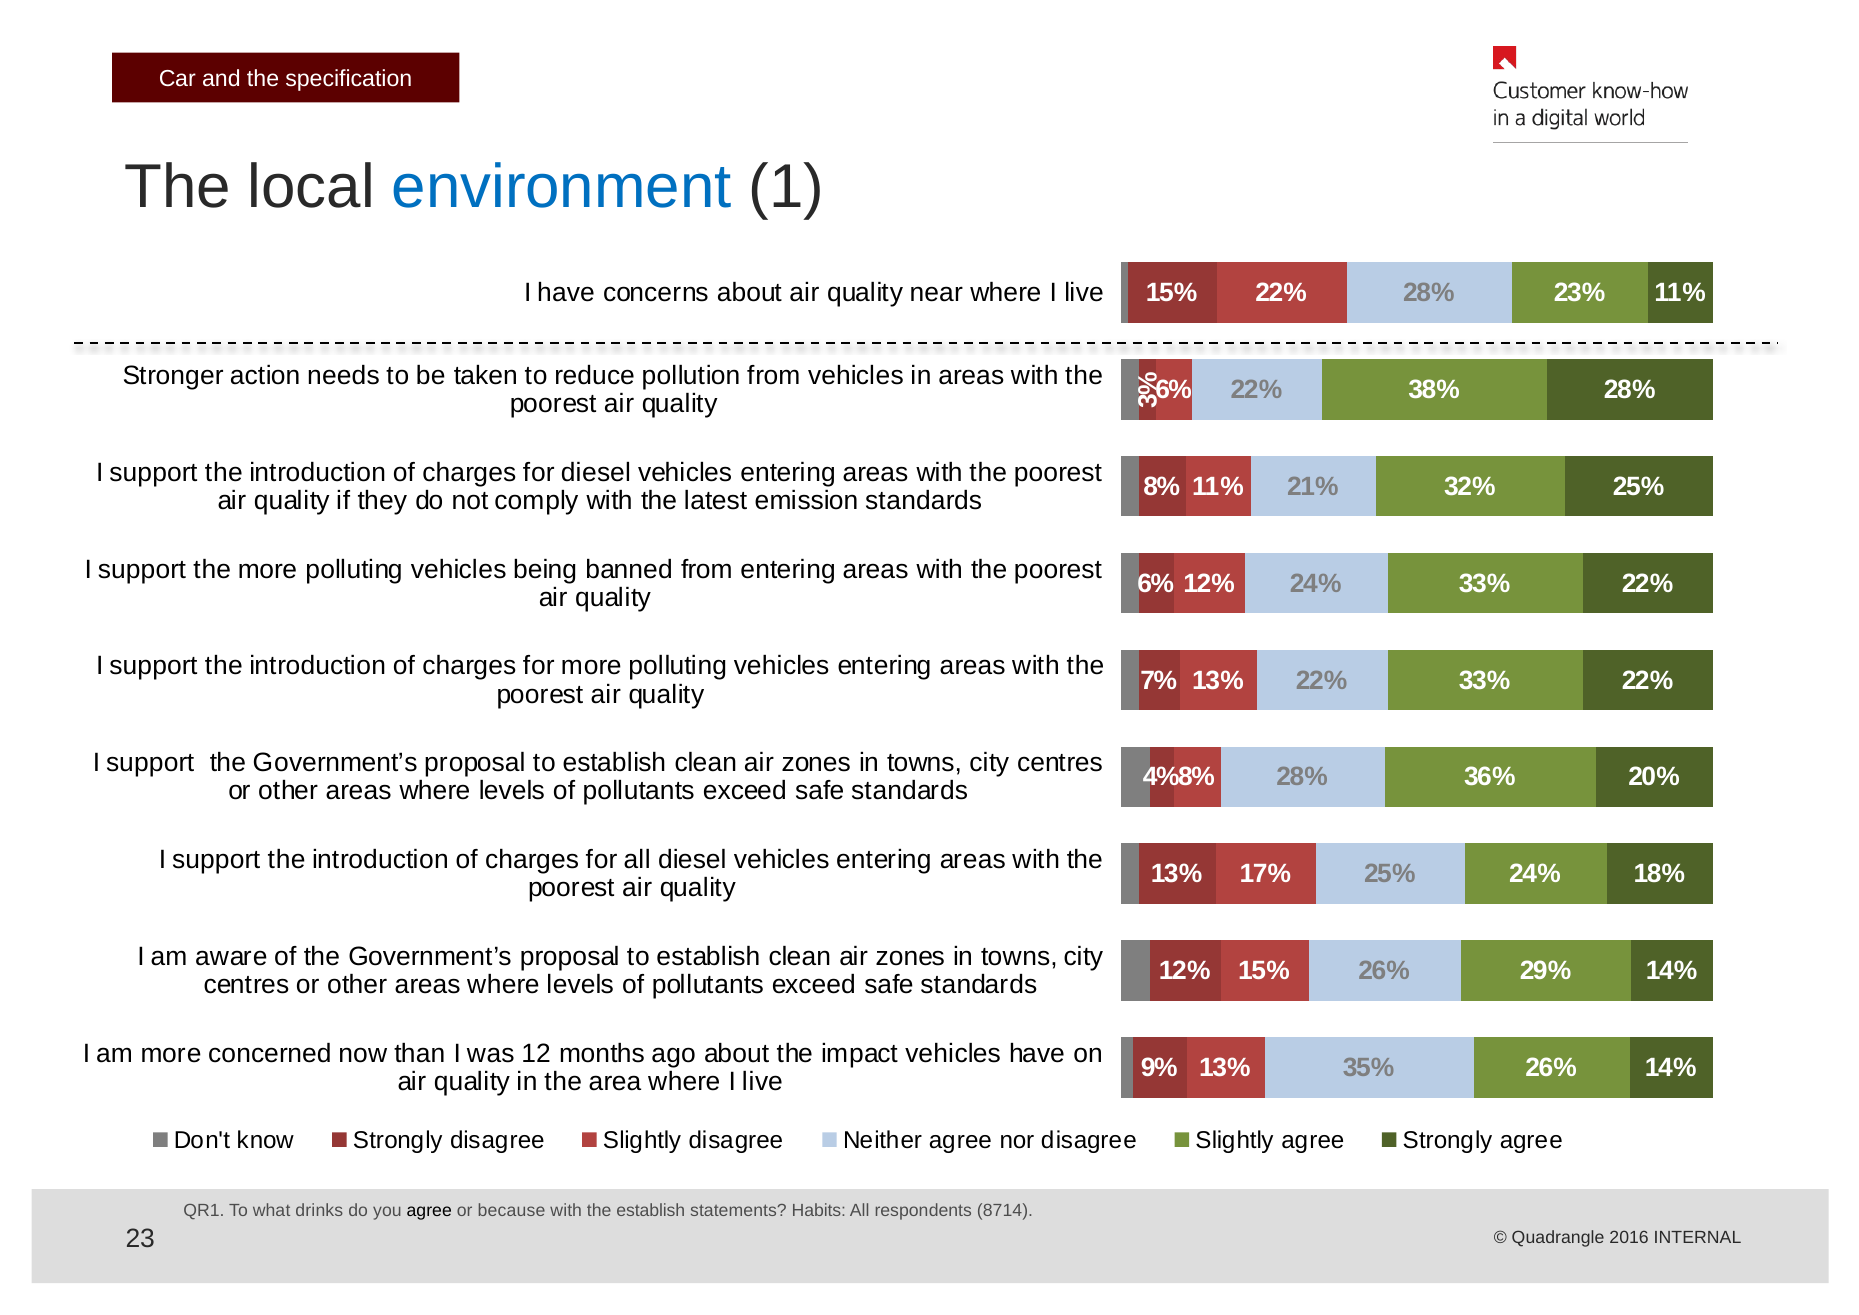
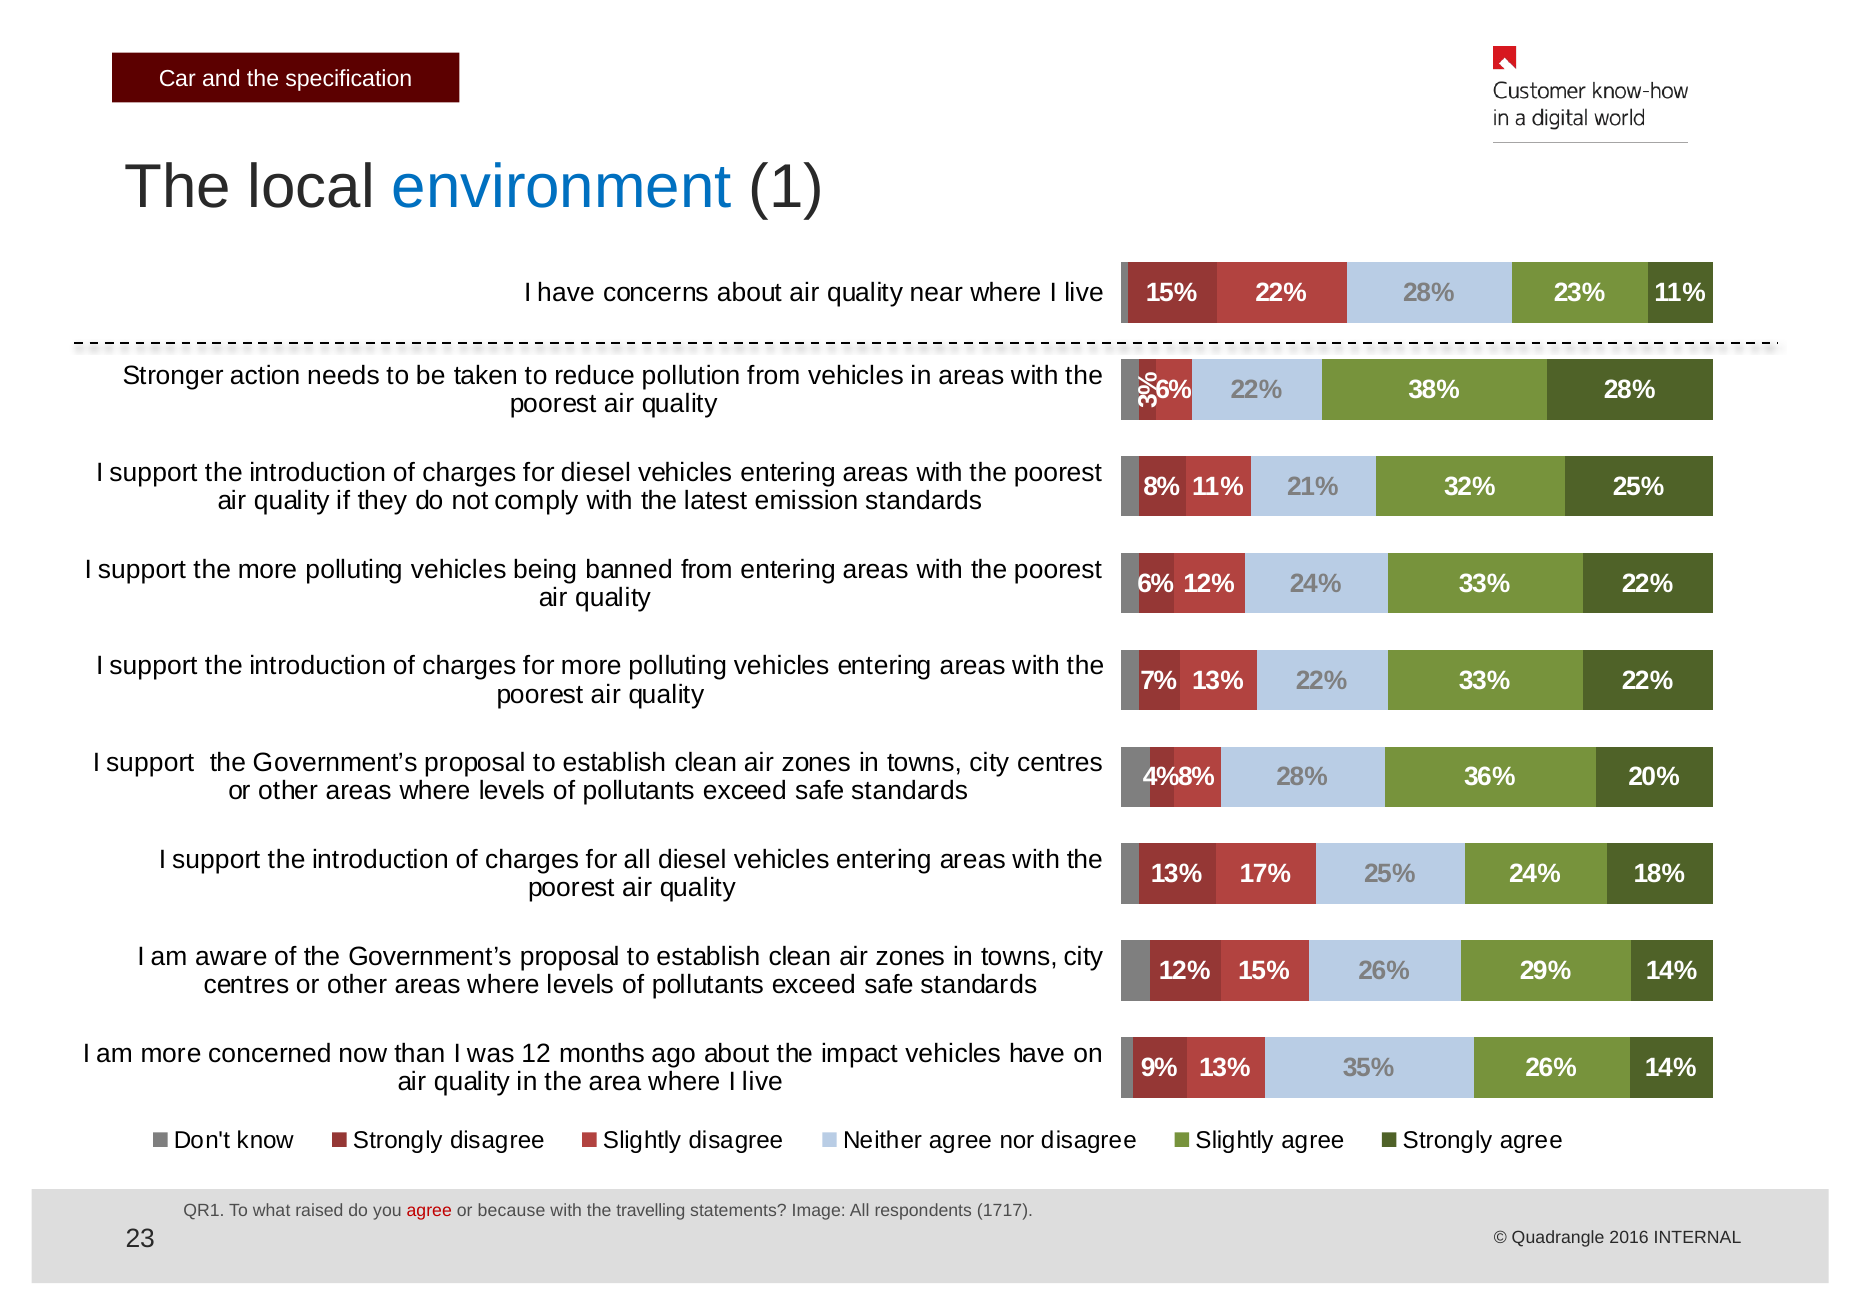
drinks: drinks -> raised (319, 1211)
agree colour: black -> red (429, 1211)
the establish: establish -> travelling (651, 1211)
Habits: Habits -> Image (819, 1211)
8714: 8714 -> 1717 (1005, 1211)
